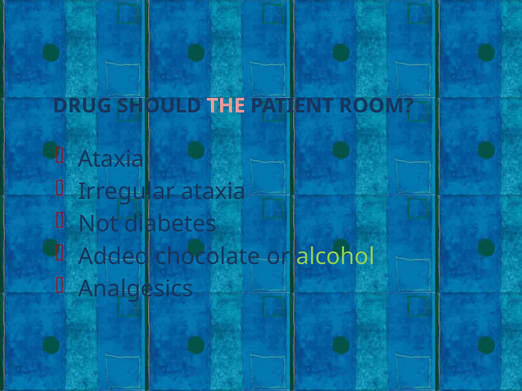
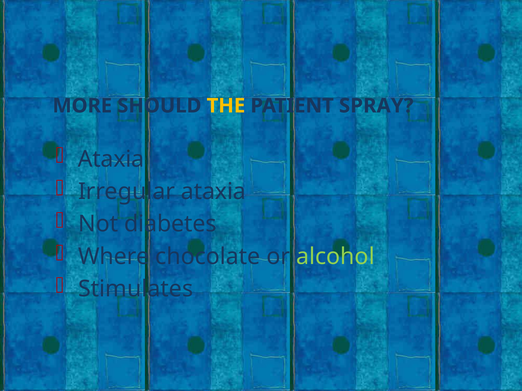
DRUG: DRUG -> MORE (82, 106)
THE colour: pink -> yellow (226, 106)
ROOM: ROOM -> SPRAY (376, 106)
Added: Added -> Where (114, 257)
Analgesics: Analgesics -> Stimulates (136, 289)
